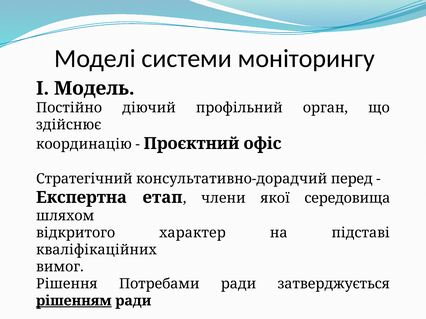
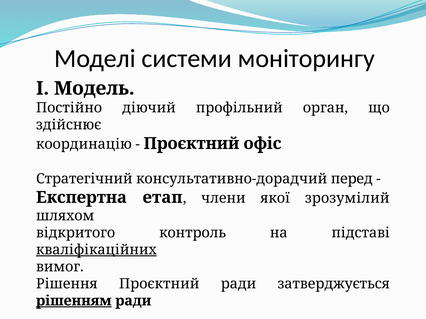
середовища: середовища -> зрозумілий (347, 198)
характер: характер -> контроль (193, 233)
кваліфікаційних underline: none -> present (96, 250)
Рішення Потребами: Потребами -> Проєктний (159, 284)
